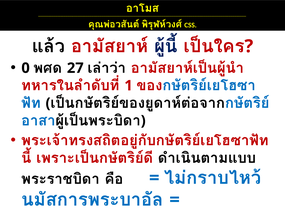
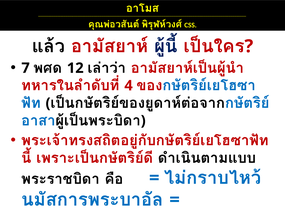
0: 0 -> 7 (26, 68)
27: 27 -> 12 (75, 68)
1: 1 -> 4 (129, 86)
